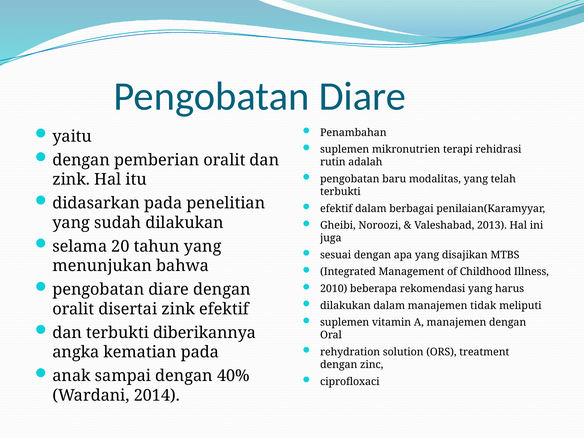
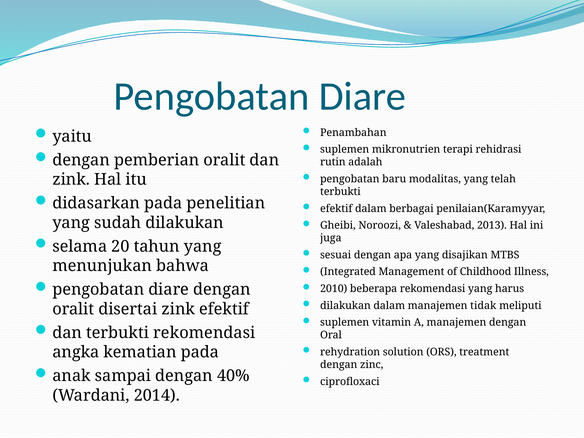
terbukti diberikannya: diberikannya -> rekomendasi (204, 333)
